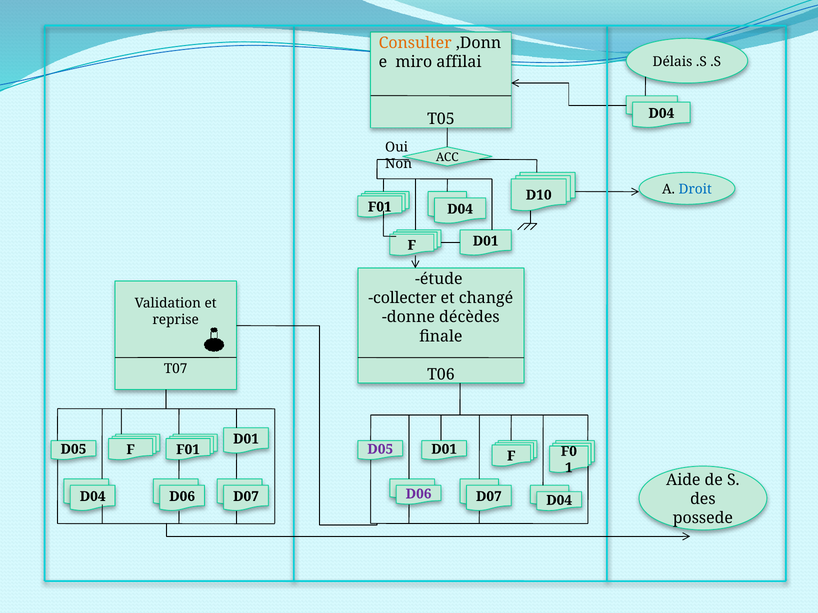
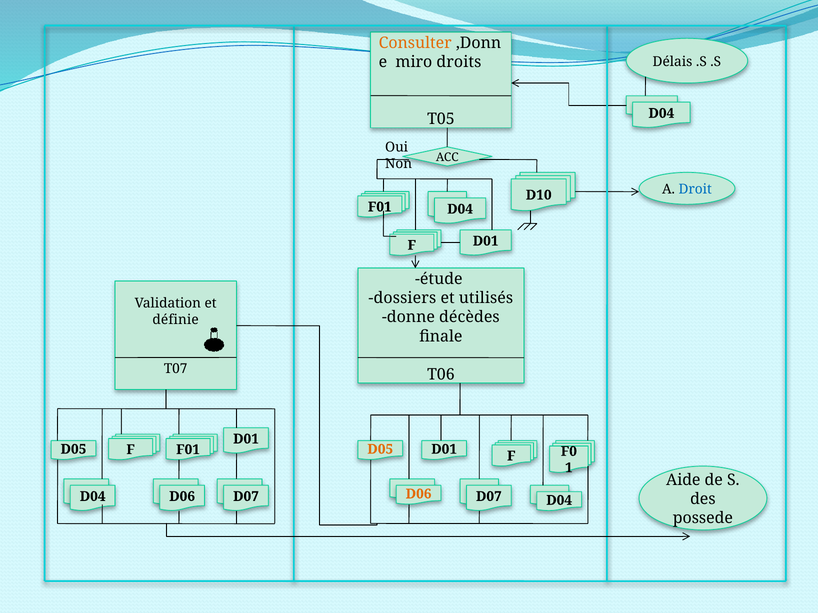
affilai: affilai -> droits (459, 62)
collecter: collecter -> dossiers (402, 298)
changé: changé -> utilisés (486, 298)
reprise: reprise -> définie (176, 320)
D05 colour: purple -> orange (380, 450)
D06 colour: purple -> orange (419, 494)
